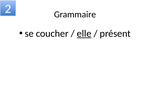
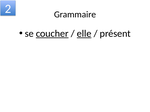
coucher underline: none -> present (52, 34)
